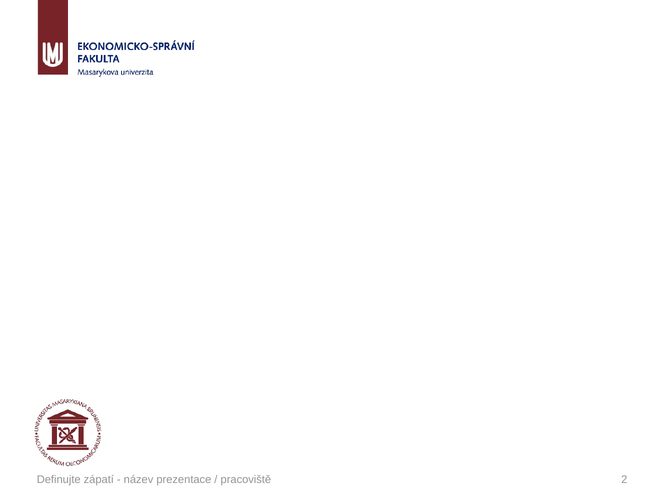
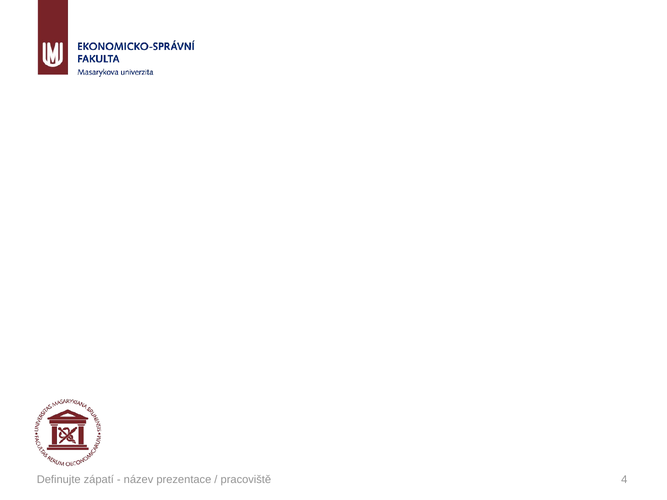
2: 2 -> 4 (624, 480)
